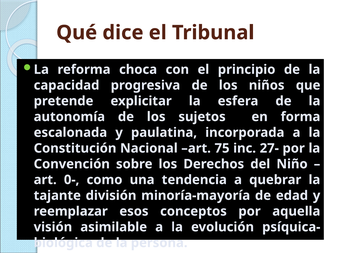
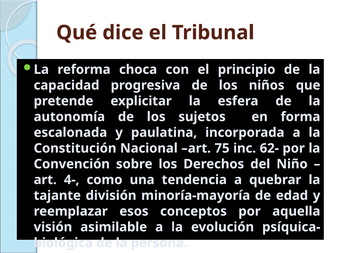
27-: 27- -> 62- (269, 148)
0-: 0- -> 4- (72, 180)
